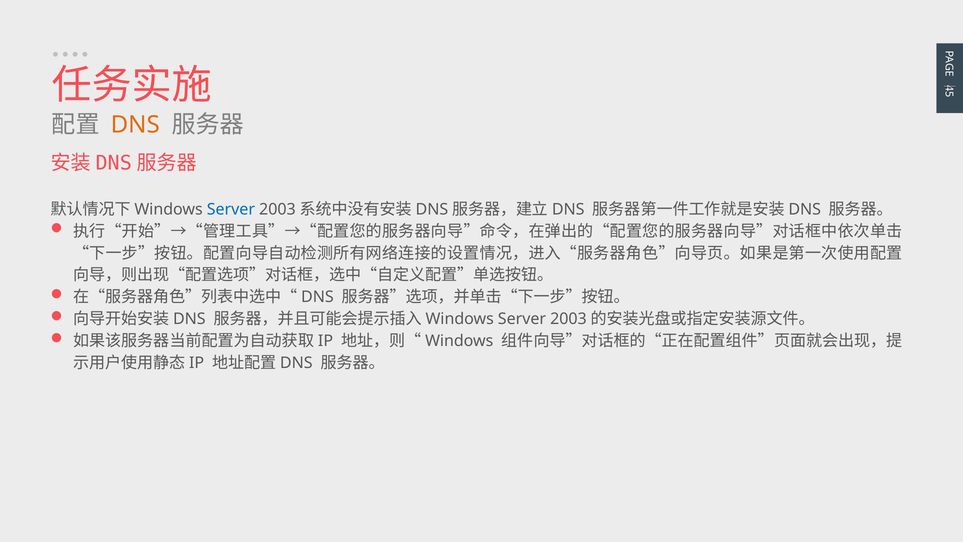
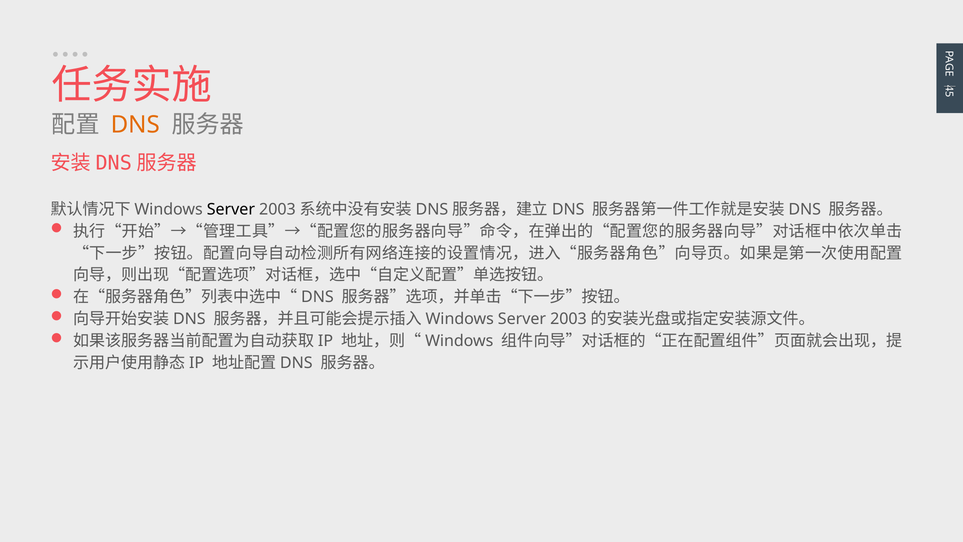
Server colour: blue -> black (231, 209)
